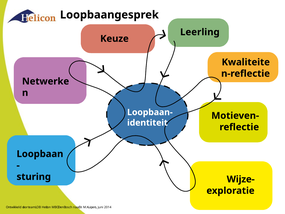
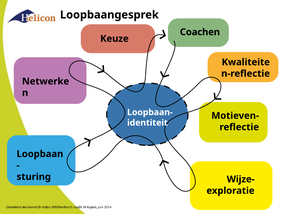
Leerling: Leerling -> Coachen (200, 32)
